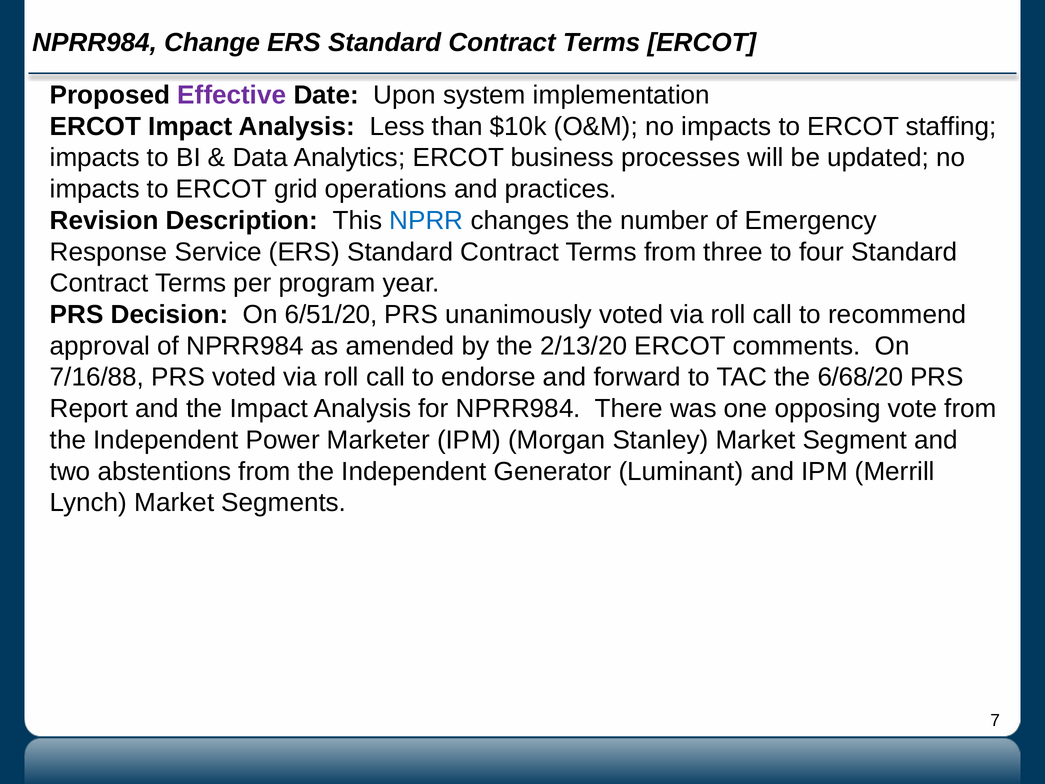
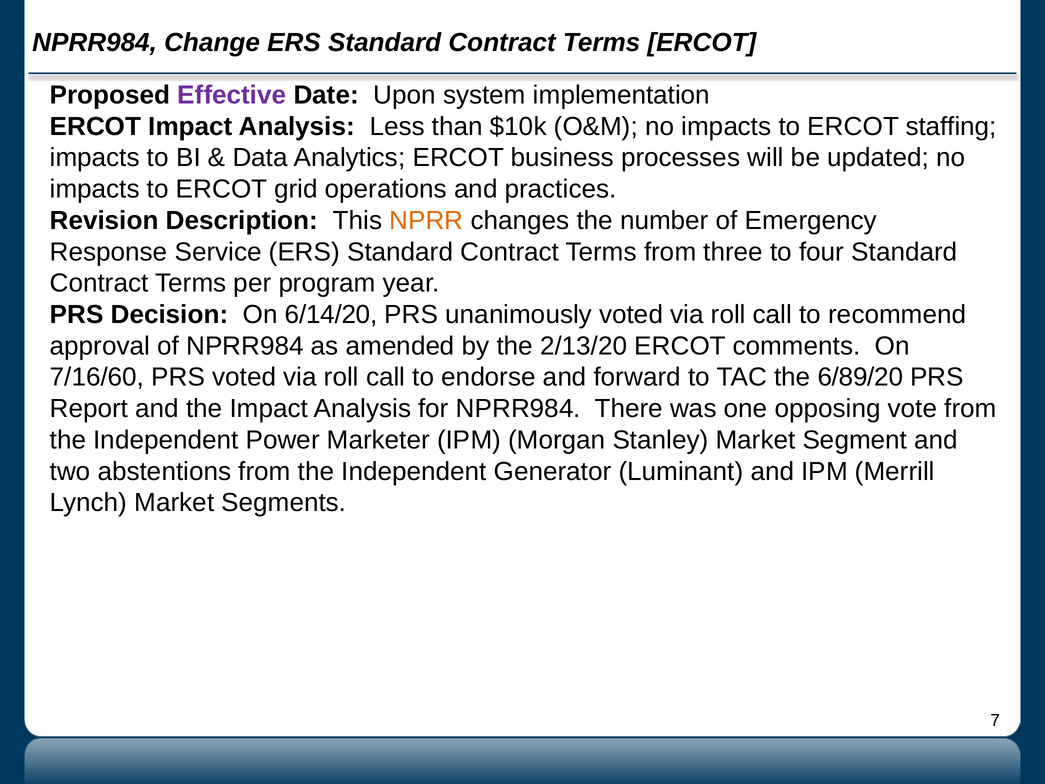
NPRR colour: blue -> orange (426, 220)
6/51/20: 6/51/20 -> 6/14/20 (331, 315)
7/16/88: 7/16/88 -> 7/16/60 (97, 377)
6/68/20: 6/68/20 -> 6/89/20 (860, 377)
